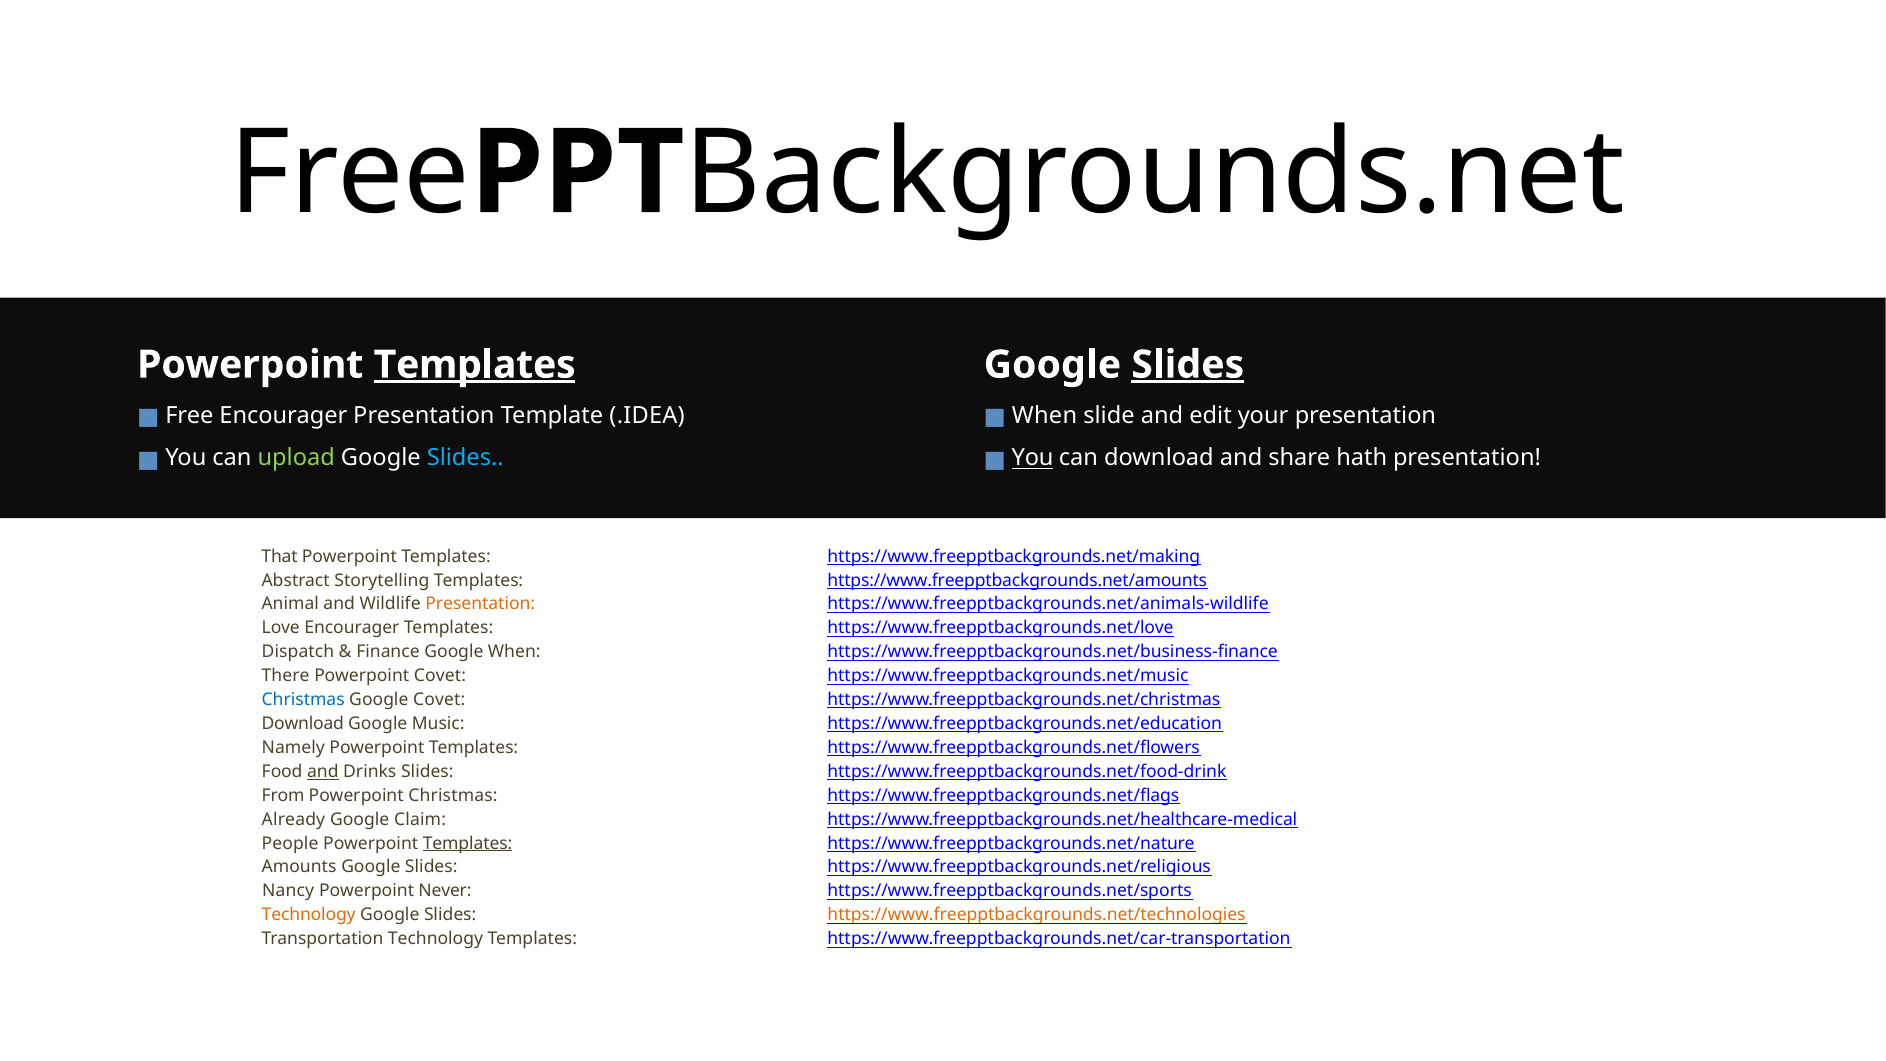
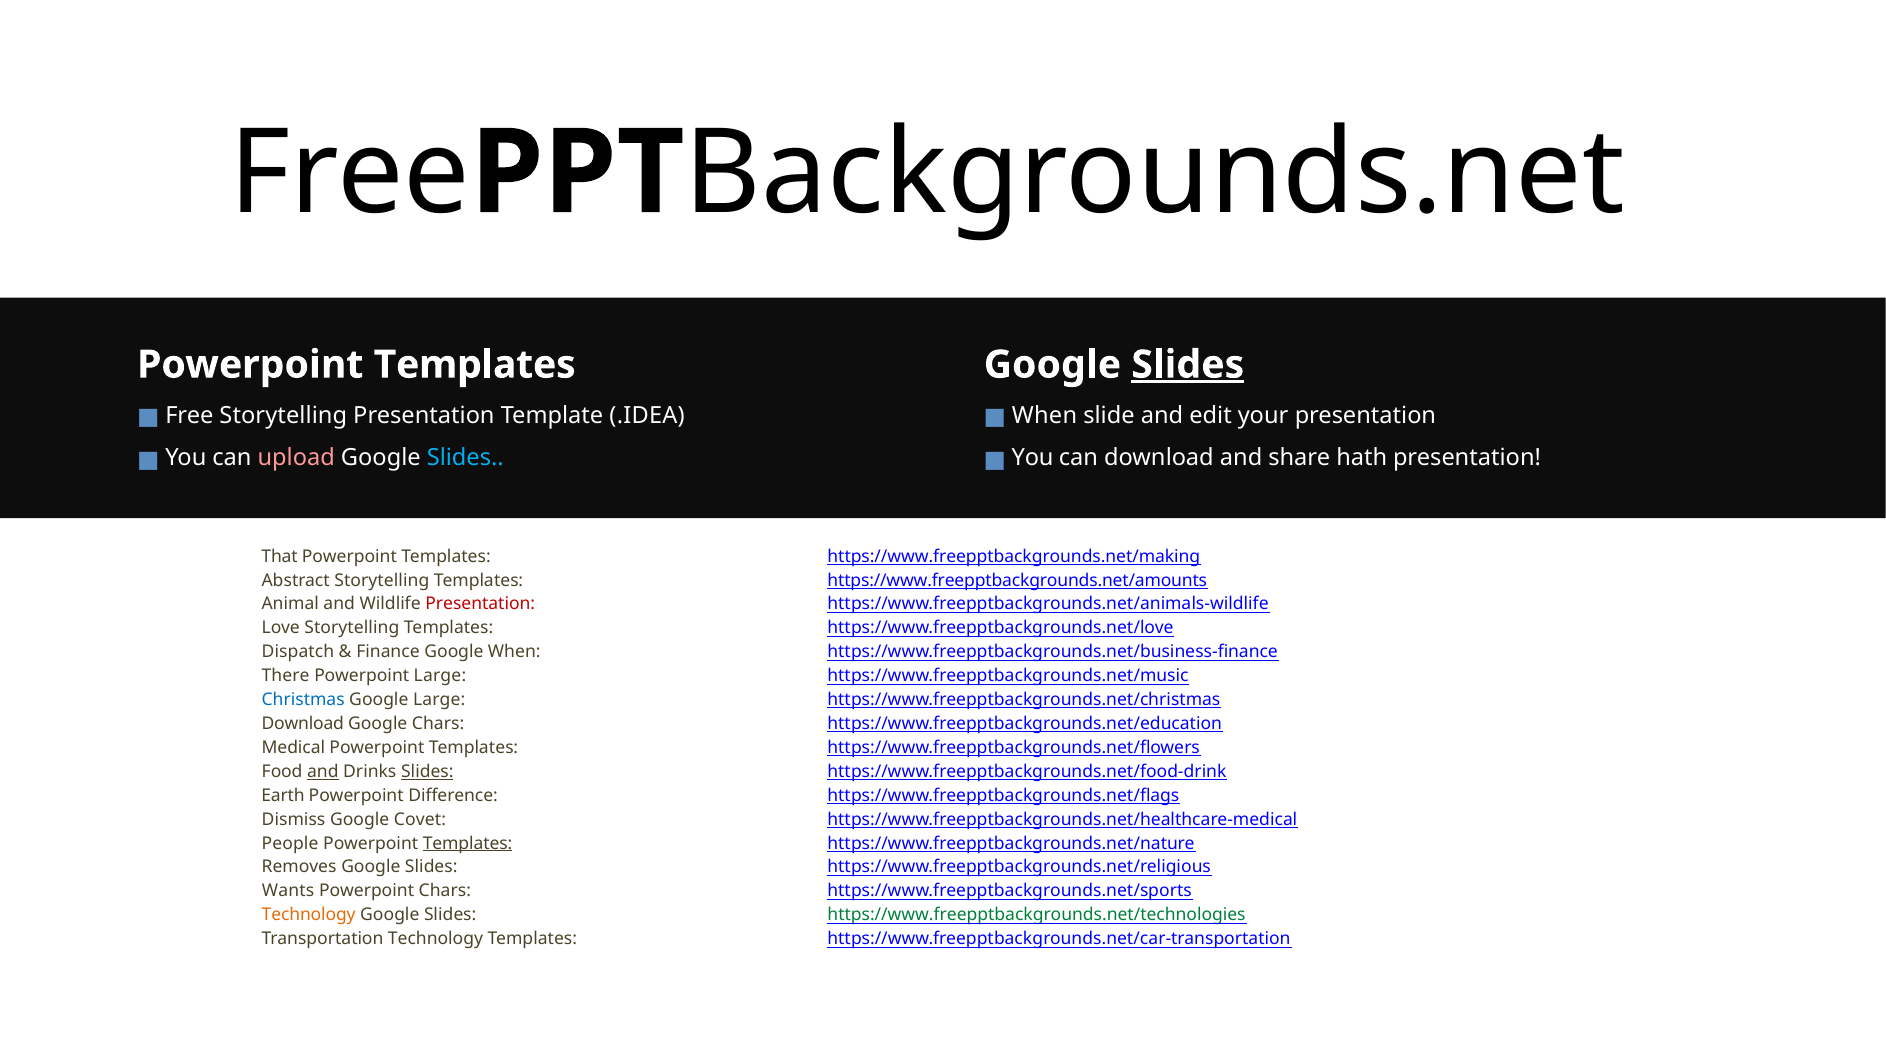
Templates underline: present -> none (475, 365)
Free Encourager: Encourager -> Storytelling (283, 416)
upload colour: light green -> pink (296, 458)
You underline: present -> none (1033, 458)
Presentation colour: orange -> red (480, 604)
Love Encourager: Encourager -> Storytelling (352, 628)
Powerpoint Covet: Covet -> Large (440, 676)
Google Covet: Covet -> Large (439, 700)
Google Music: Music -> Chars (438, 724)
Namely: Namely -> Medical (293, 748)
Slides underline: none -> present (427, 771)
From: From -> Earth (283, 795)
Powerpoint Christmas: Christmas -> Difference (453, 795)
Already: Already -> Dismiss (294, 819)
Claim: Claim -> Covet (420, 819)
Amounts: Amounts -> Removes (299, 867)
Nancy: Nancy -> Wants (288, 891)
Powerpoint Never: Never -> Chars (445, 891)
https://www.freepptbackgrounds.net/technologies colour: orange -> green (1037, 915)
